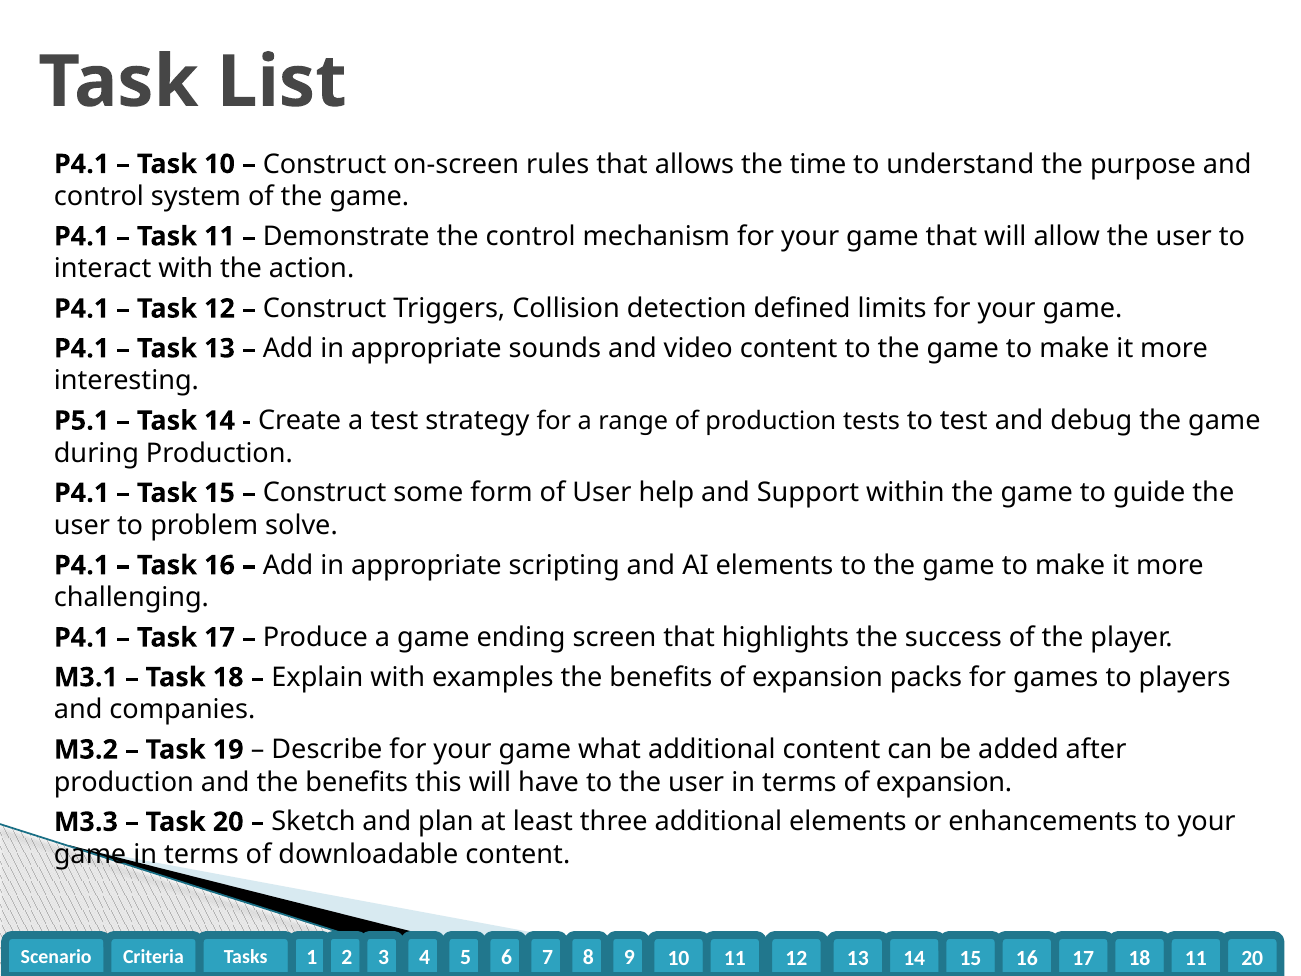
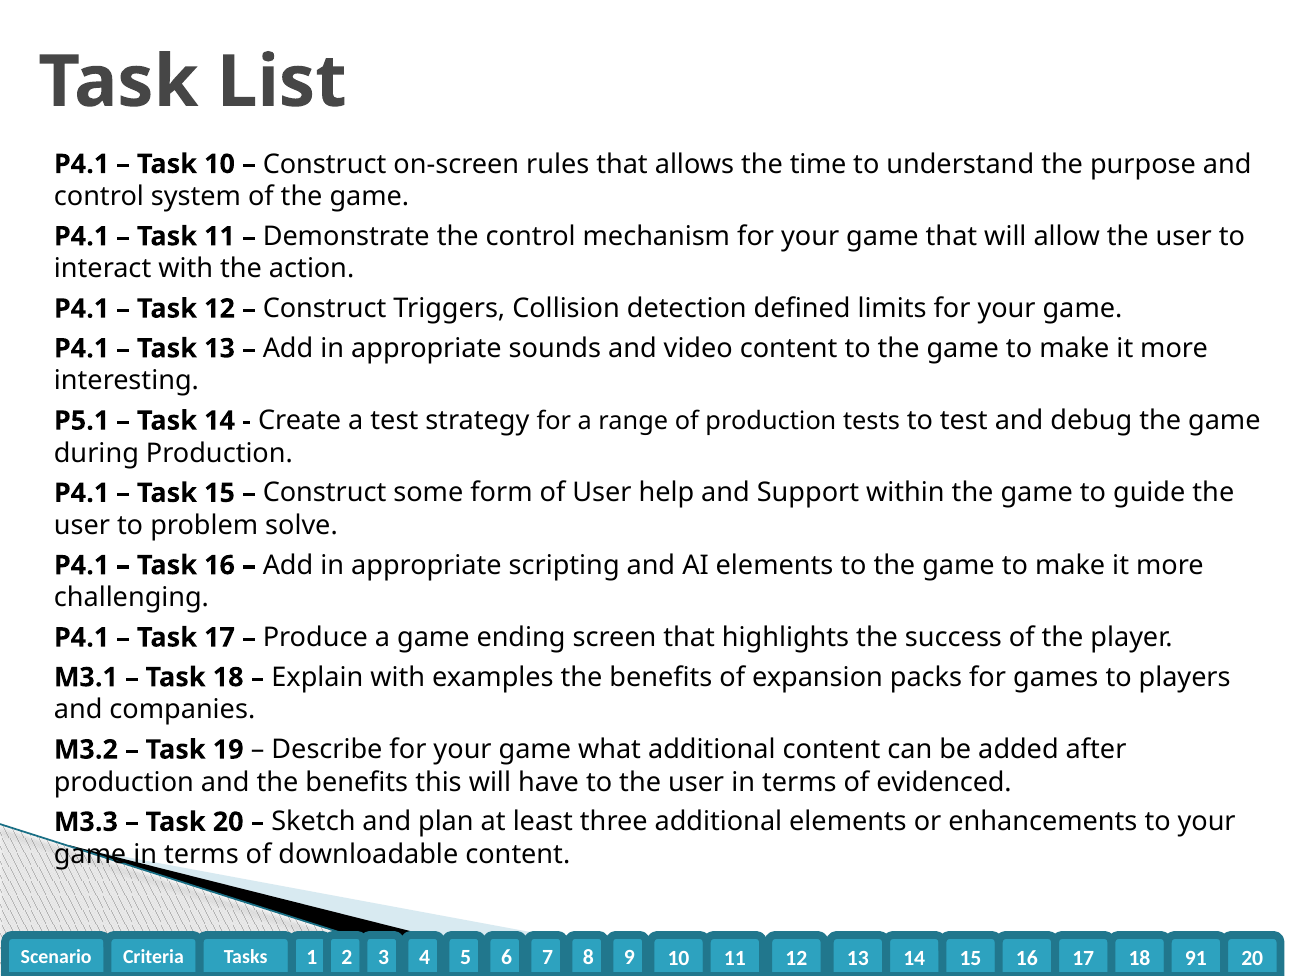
terms of expansion: expansion -> evidenced (944, 782)
18 11: 11 -> 91 (1196, 958)
